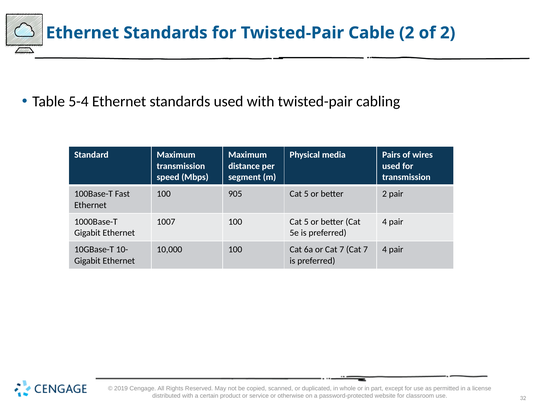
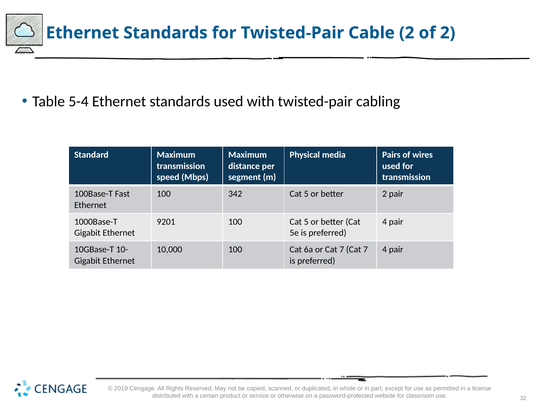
905: 905 -> 342 (235, 194)
1007: 1007 -> 9201 (166, 222)
